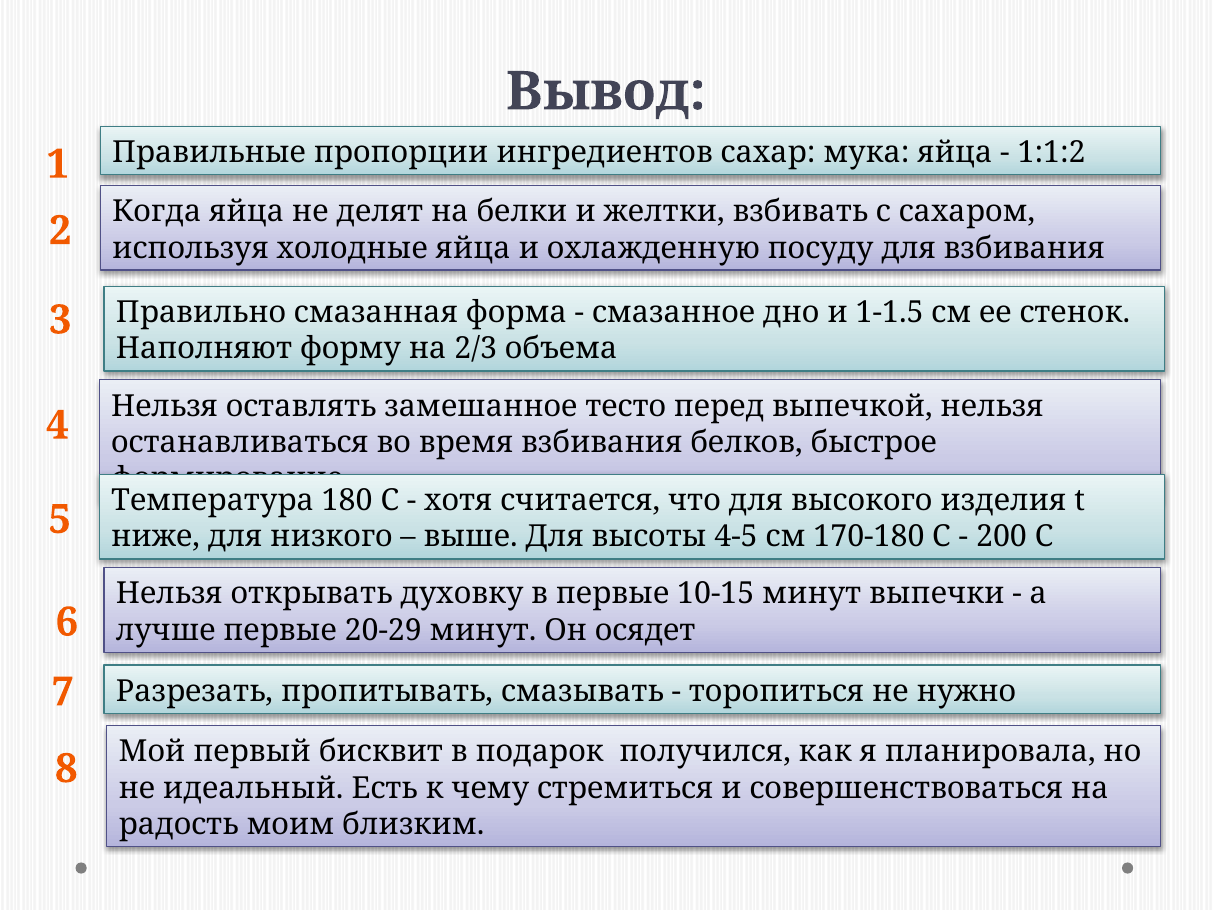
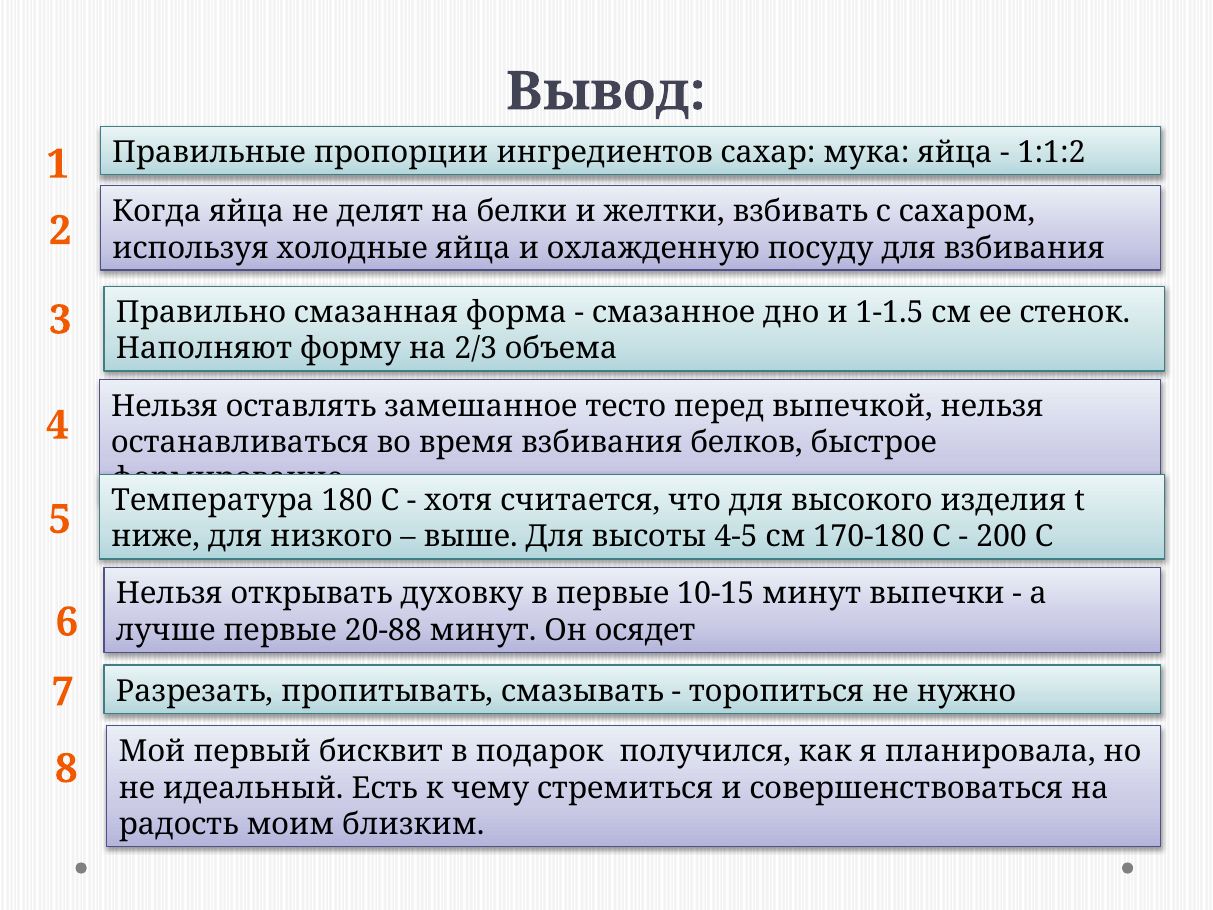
20-29: 20-29 -> 20-88 (383, 630)
